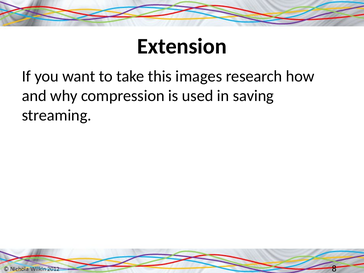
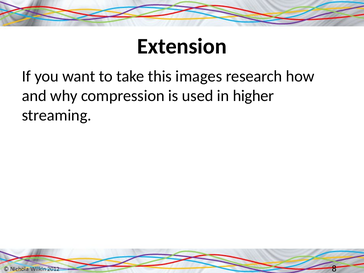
saving: saving -> higher (253, 96)
